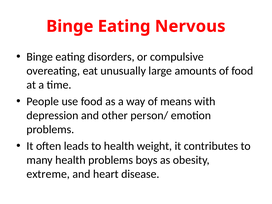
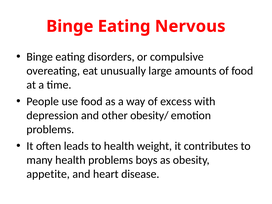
means: means -> excess (176, 101)
person/: person/ -> obesity/ (149, 115)
extreme: extreme -> appetite (48, 174)
